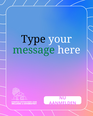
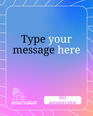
message colour: green -> black (34, 50)
